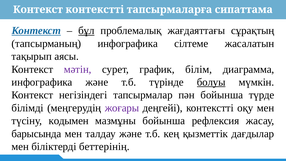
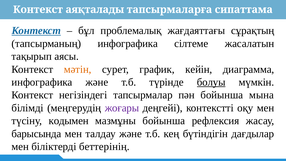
Контекст контекстті: контекстті -> аяқталады (95, 10)
бұл underline: present -> none (86, 31)
мәтін colour: purple -> orange (78, 69)
білім: білім -> кейін (199, 69)
түрде: түрде -> мына (262, 95)
қызметтік: қызметтік -> бүтіндігін (205, 134)
